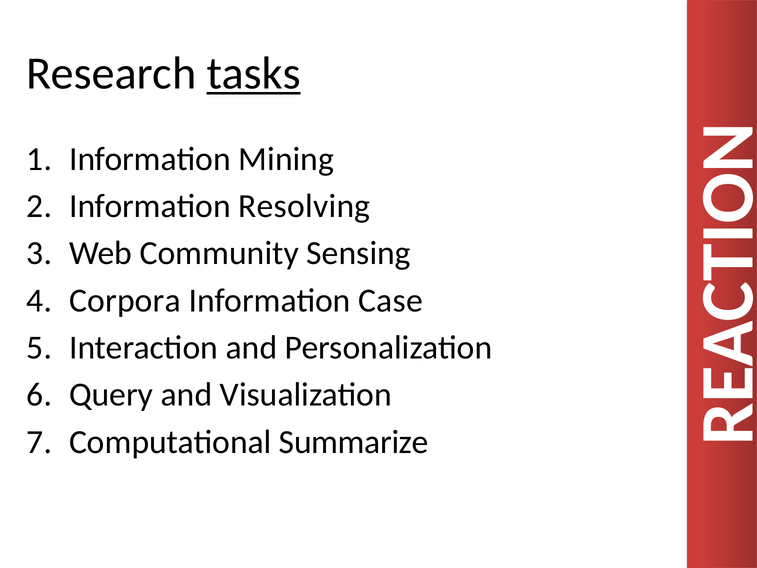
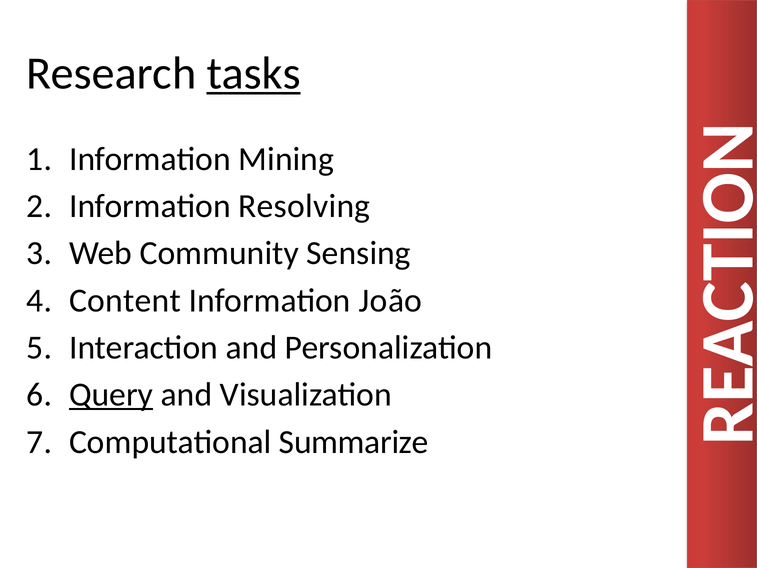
Corpora: Corpora -> Content (125, 300)
Case: Case -> João (391, 300)
Query underline: none -> present (111, 395)
